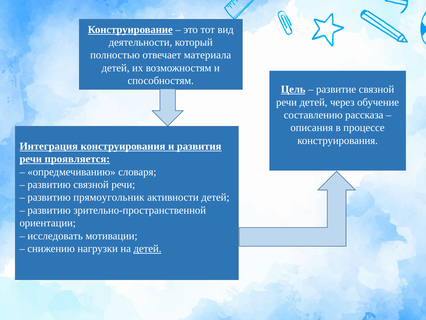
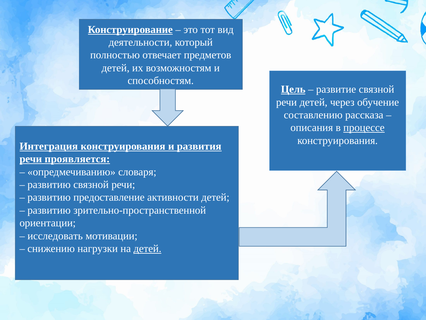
материала: материала -> предметов (208, 55)
процессе underline: none -> present (364, 128)
прямоугольник: прямоугольник -> предоставление (109, 197)
